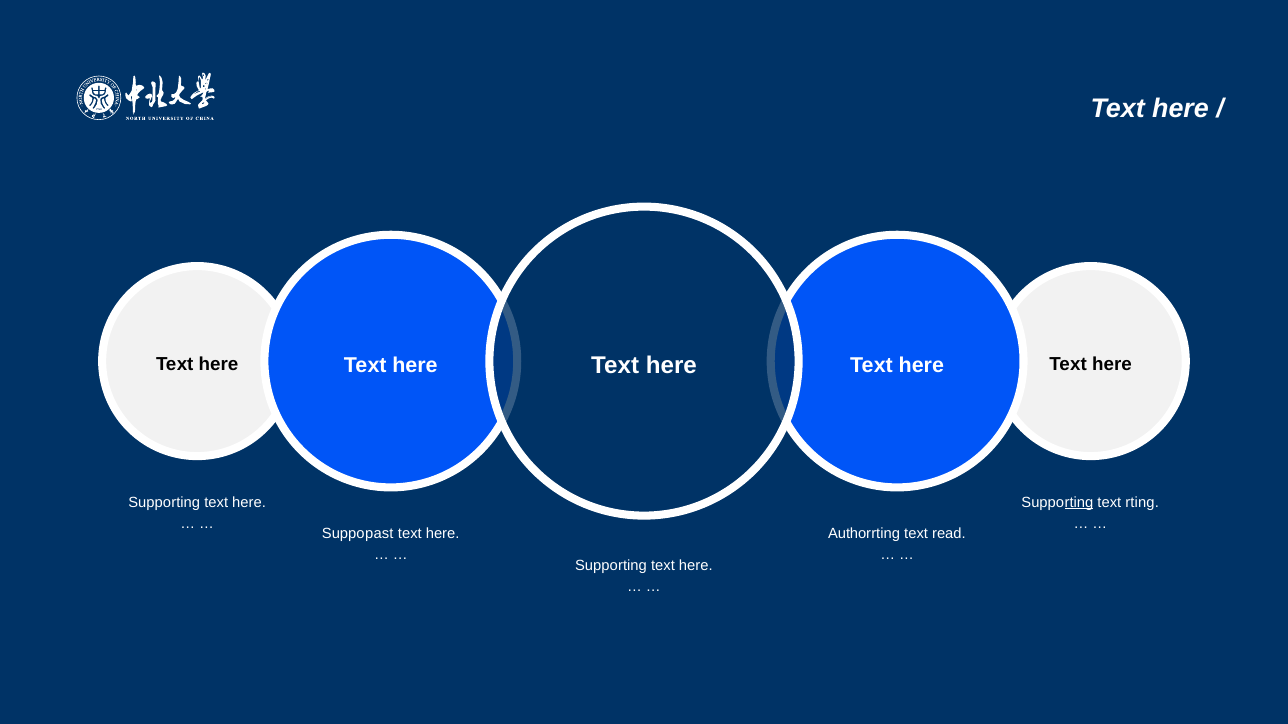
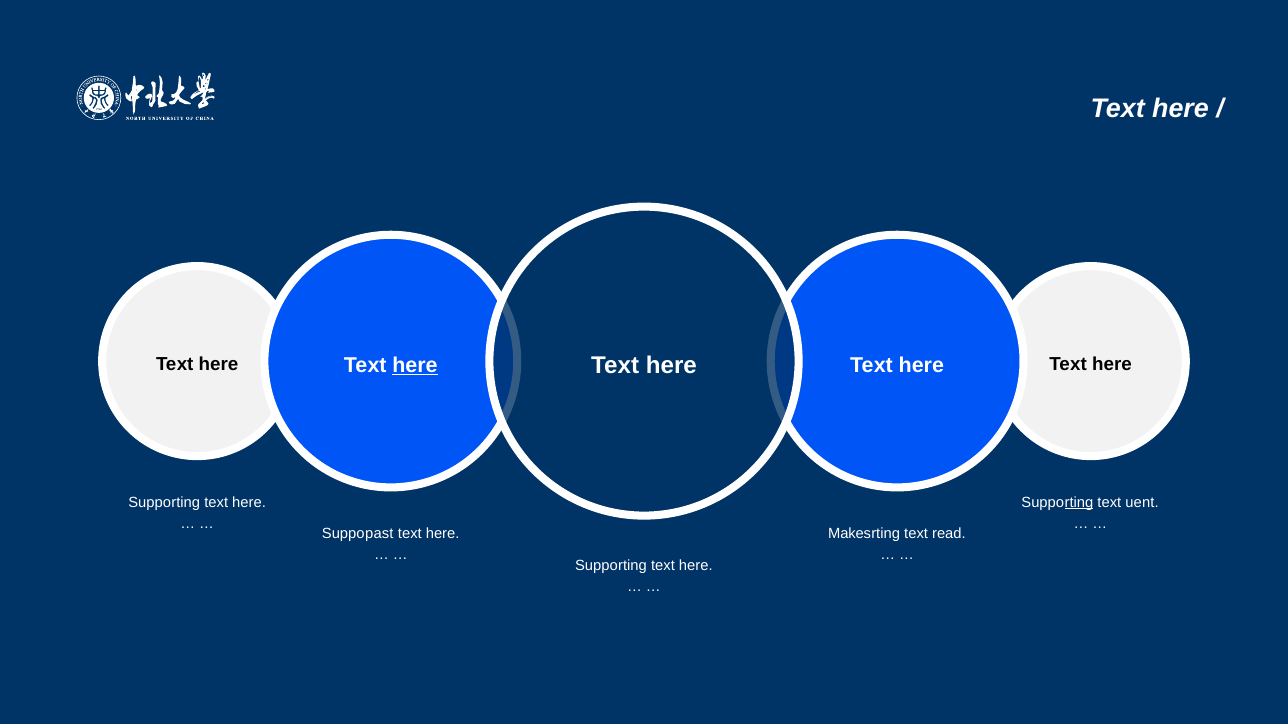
here underline: none -> present (415, 365)
text rting: rting -> uent (1142, 503)
Author: Author -> Makes (850, 534)
